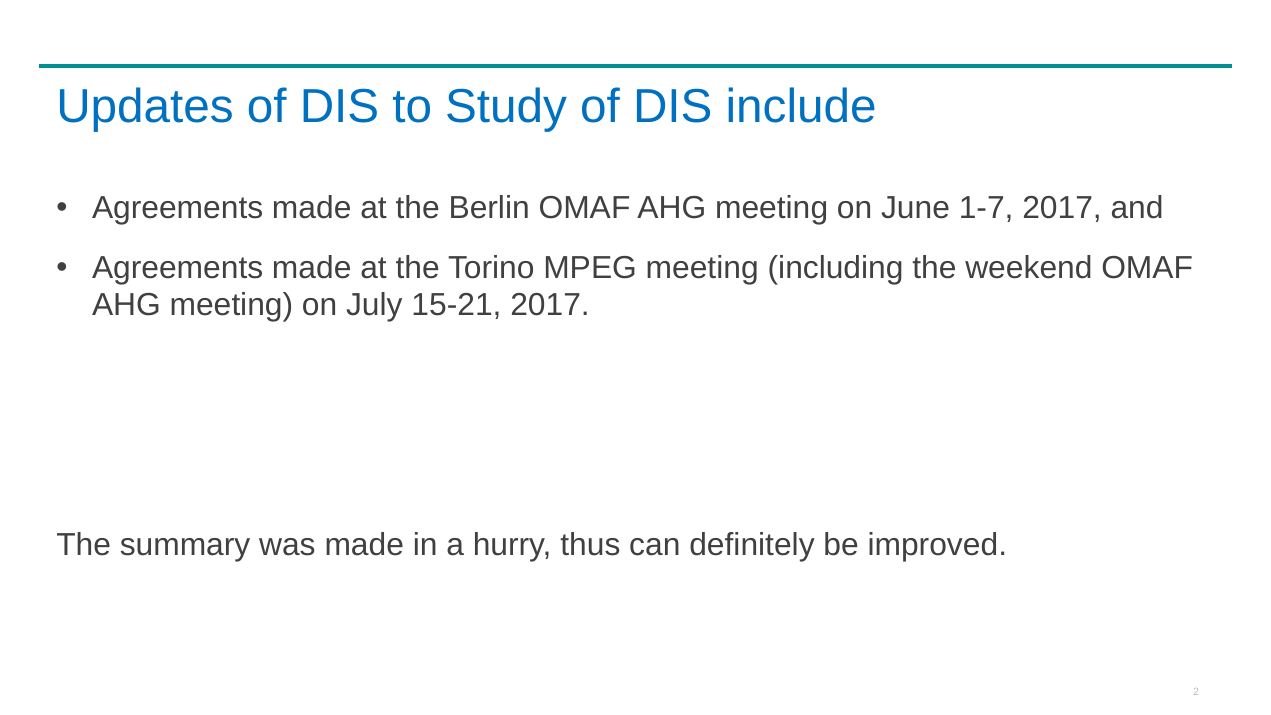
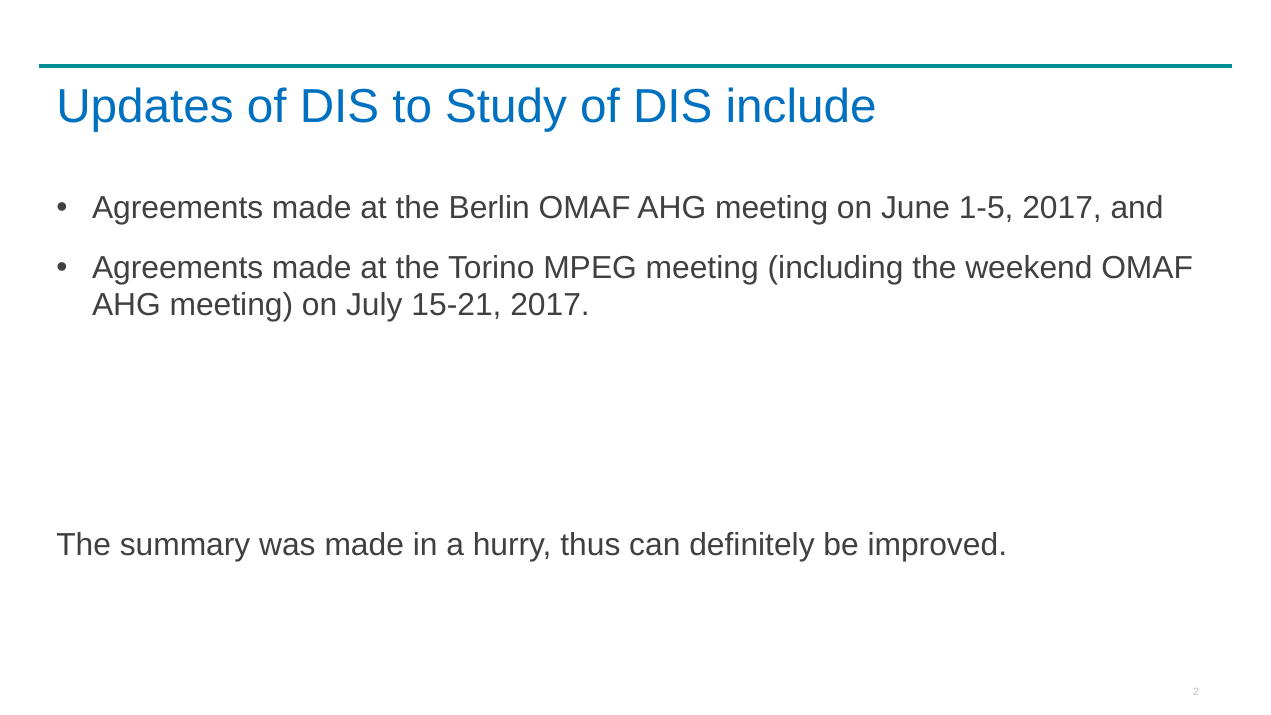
1-7: 1-7 -> 1-5 (986, 208)
